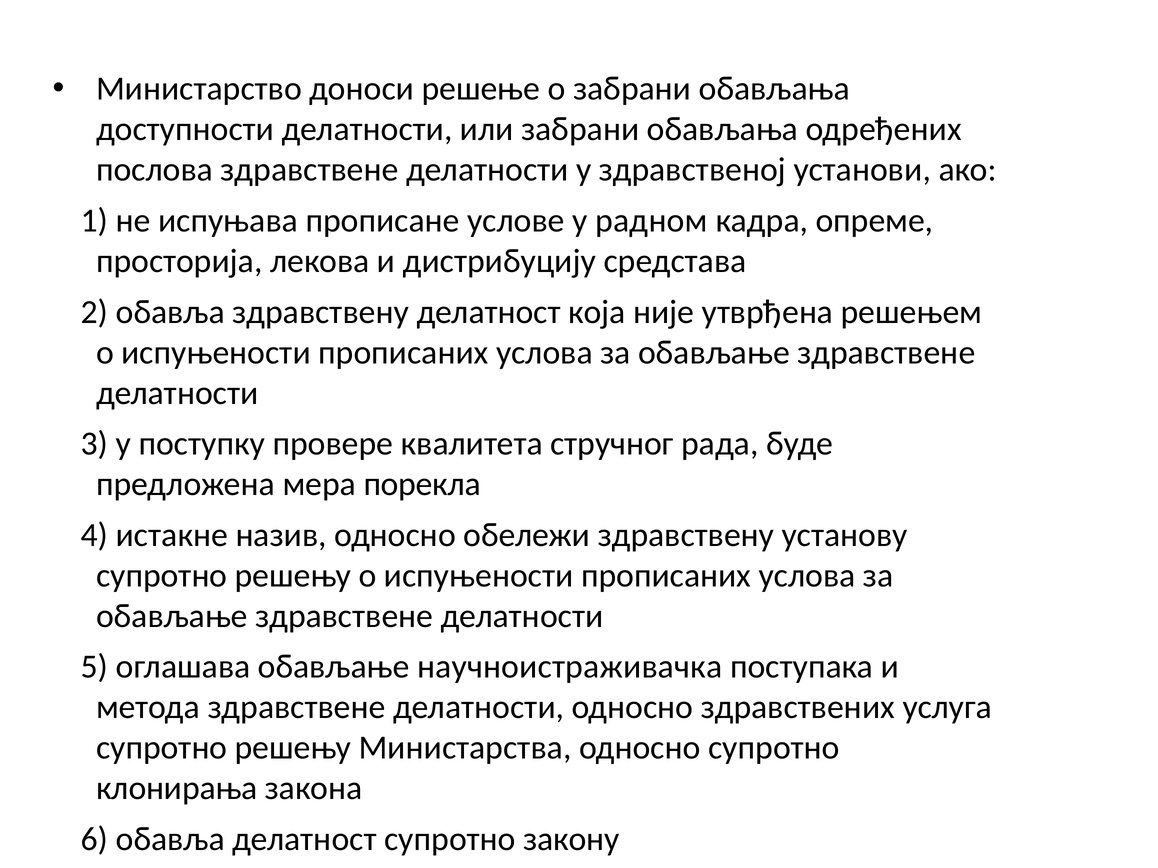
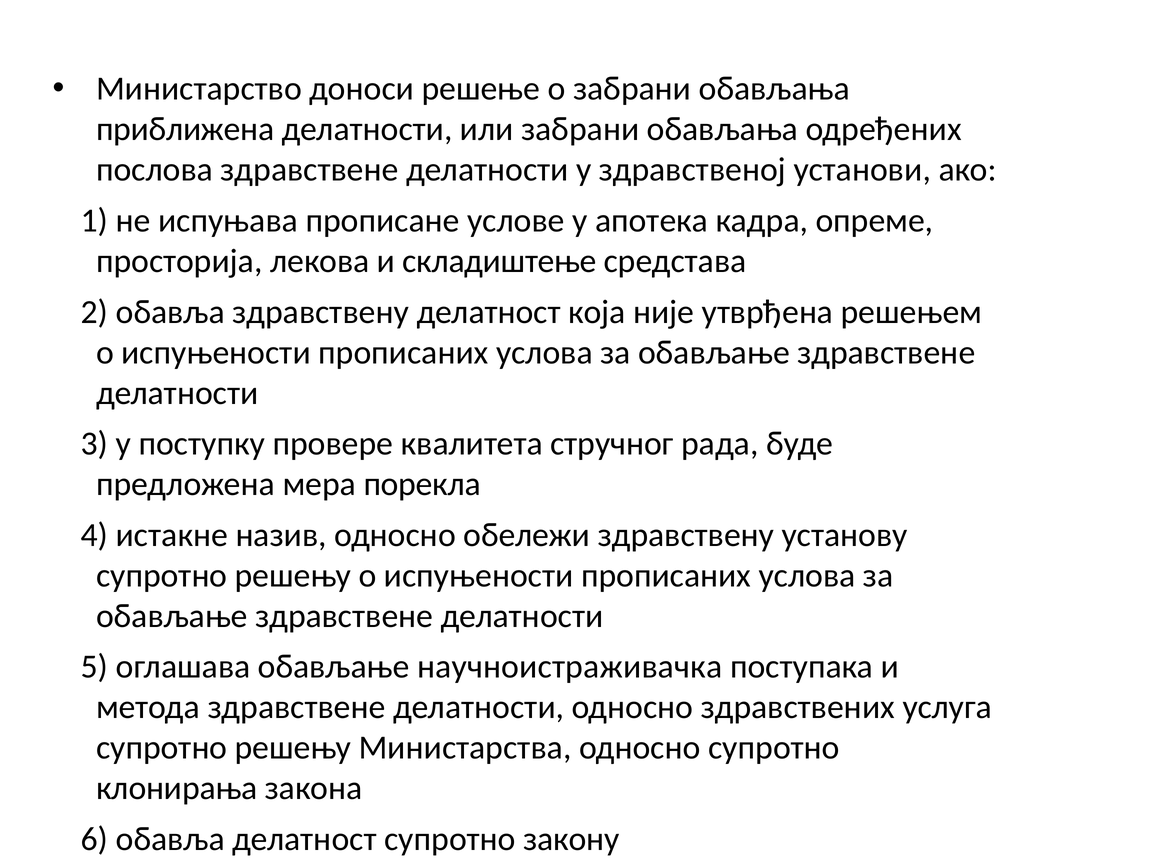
доступности: доступности -> приближена (185, 129)
радном: радном -> апотека (652, 221)
дистрибуцију: дистрибуцију -> складиштење (500, 261)
